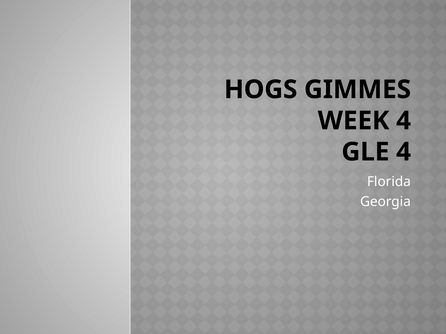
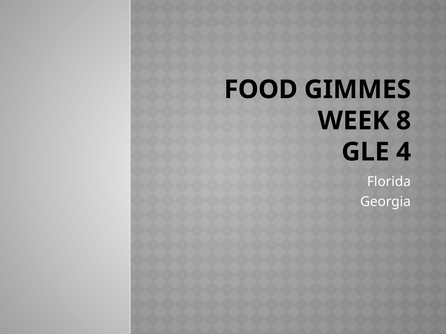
HOGS: HOGS -> FOOD (261, 90)
WEEK 4: 4 -> 8 (404, 121)
